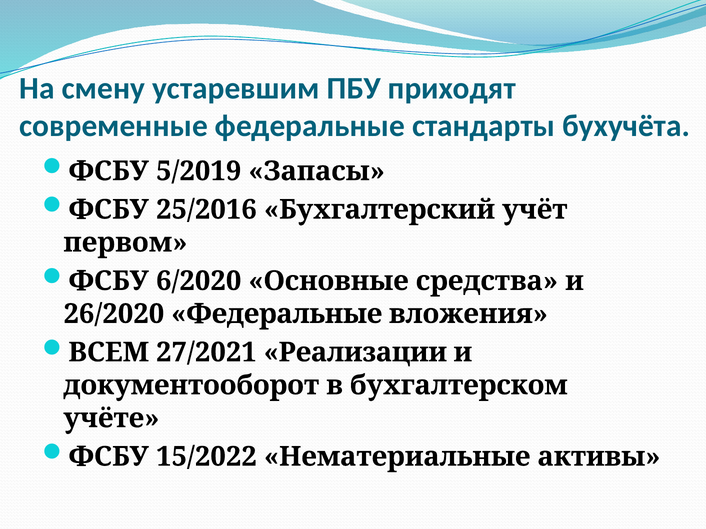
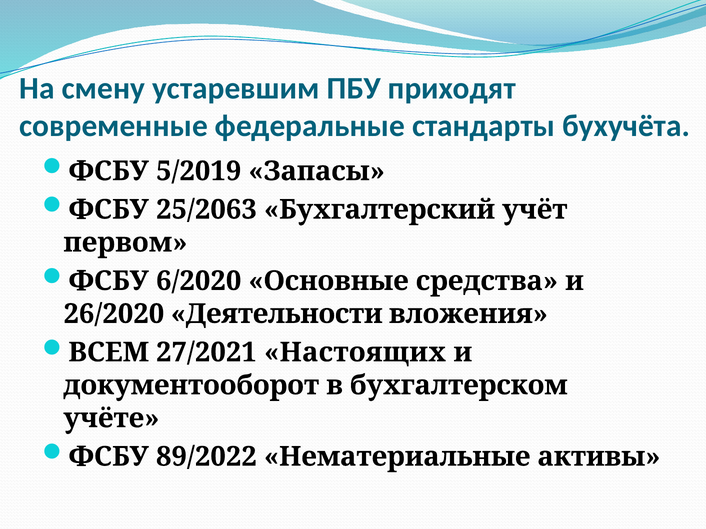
25/2016: 25/2016 -> 25/2063 (206, 210)
26/2020 Федеральные: Федеральные -> Деятельности (277, 314)
Реализации: Реализации -> Настоящих (355, 353)
15/2022: 15/2022 -> 89/2022 (206, 457)
